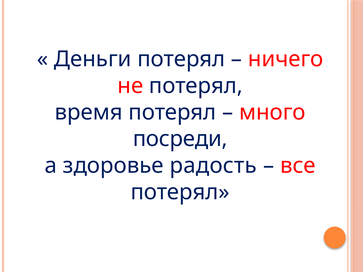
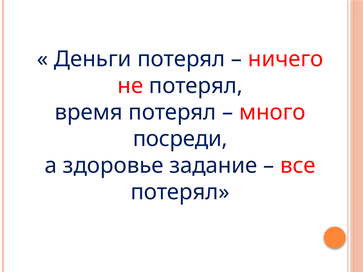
радость: радость -> задание (213, 166)
